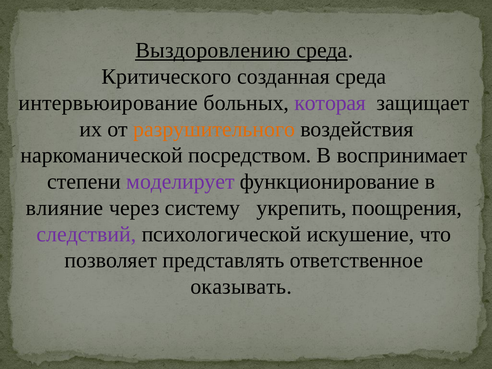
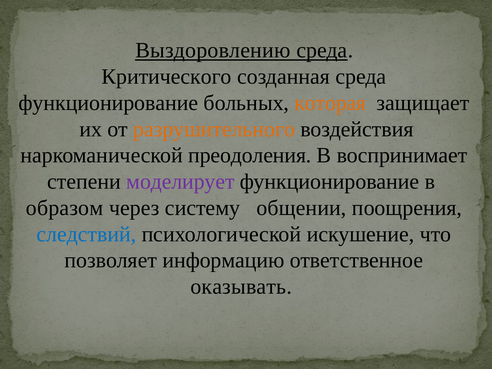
интервьюирование: интервьюирование -> функционирование (108, 103)
которая colour: purple -> orange (330, 103)
посредством: посредством -> преодоления (250, 155)
влияние: влияние -> образом (65, 208)
укрепить: укрепить -> общении (301, 208)
следствий colour: purple -> blue (86, 234)
представлять: представлять -> информацию (223, 260)
